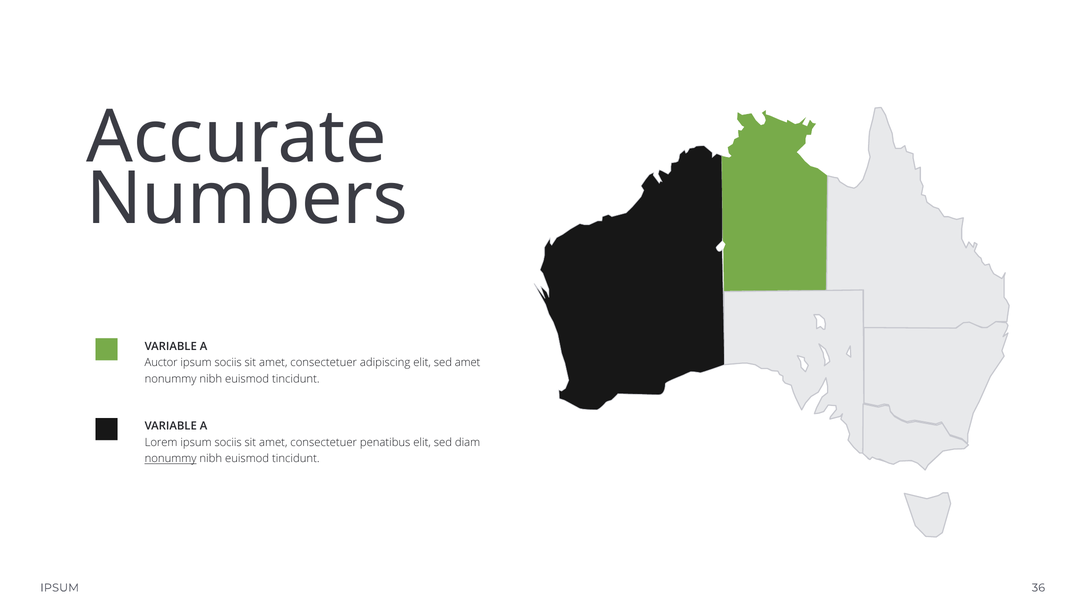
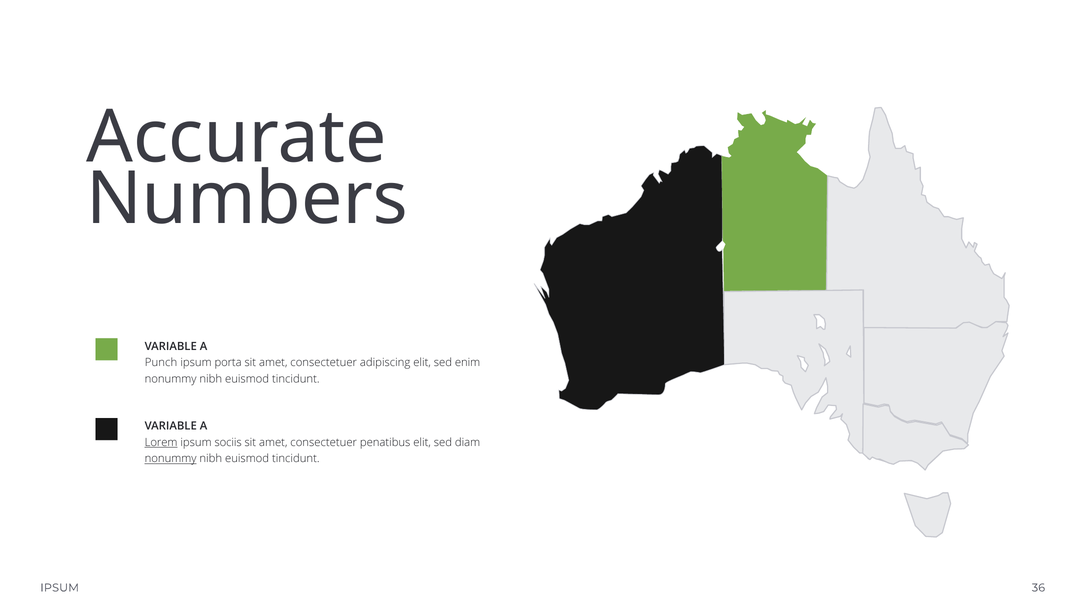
Auctor: Auctor -> Punch (161, 362)
sociis: sociis -> porta (228, 362)
sed amet: amet -> enim (468, 362)
Lorem underline: none -> present (161, 442)
